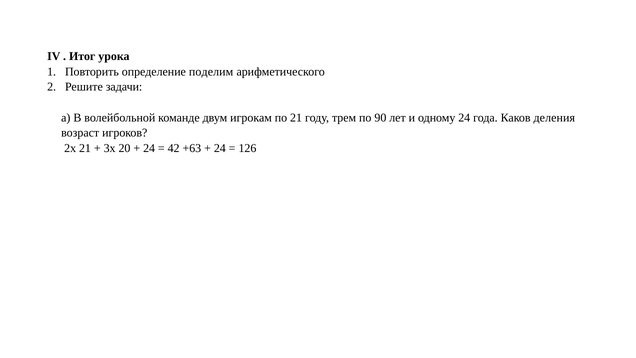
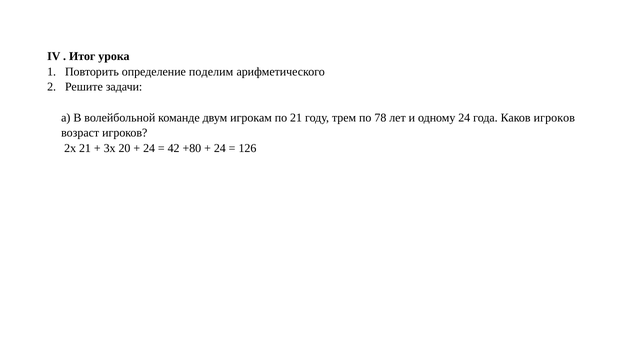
90: 90 -> 78 (380, 118)
Каков деления: деления -> игроков (554, 118)
+63: +63 -> +80 (192, 148)
